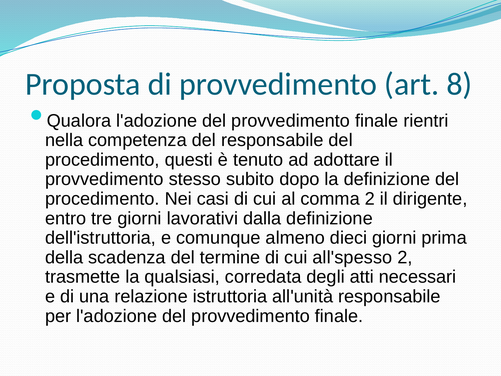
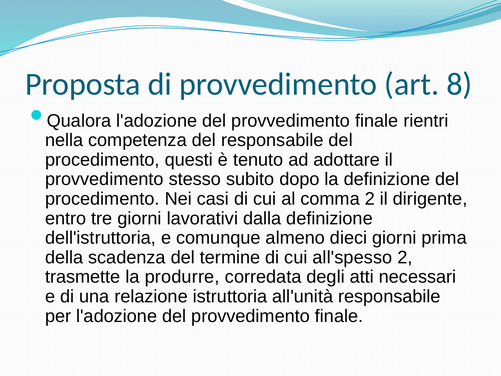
qualsiasi: qualsiasi -> produrre (182, 277)
